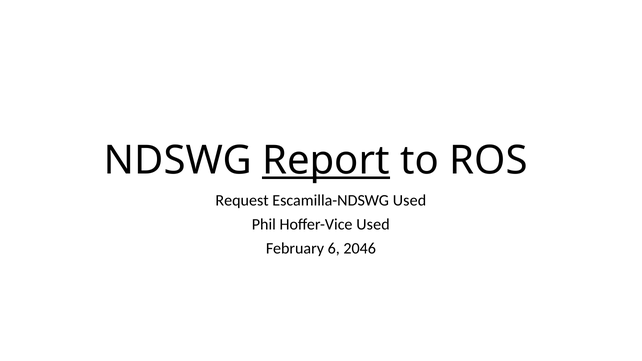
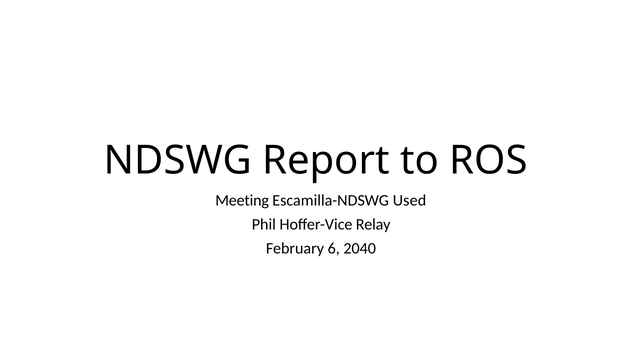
Report underline: present -> none (326, 160)
Request: Request -> Meeting (242, 201)
Hoffer-Vice Used: Used -> Relay (373, 225)
2046: 2046 -> 2040 (360, 249)
